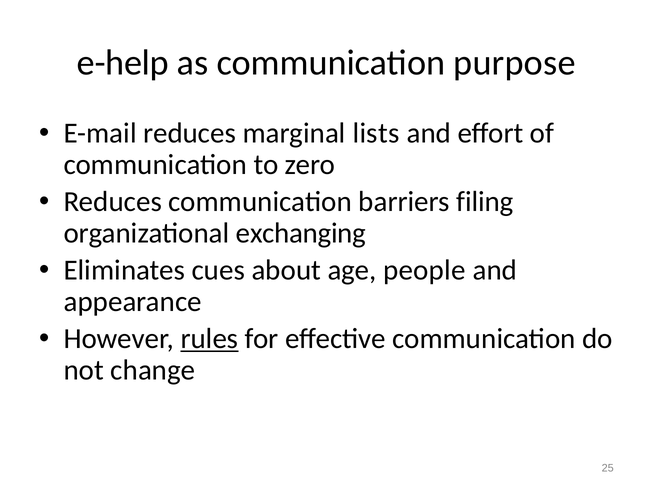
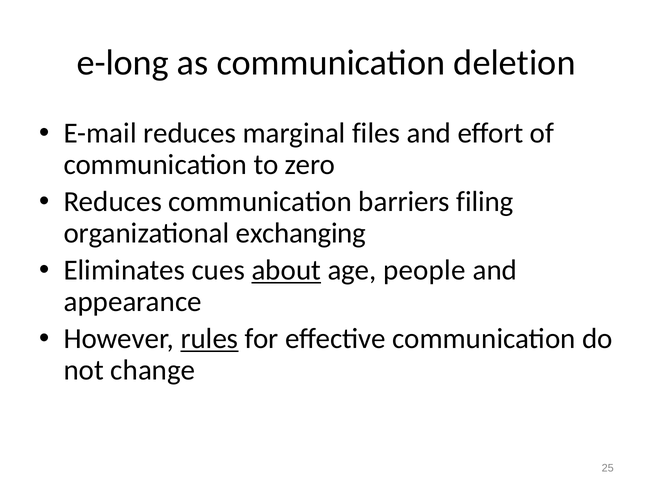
e-help: e-help -> e-long (123, 63)
purpose: purpose -> deletion (515, 63)
lists: lists -> files (376, 133)
about underline: none -> present (286, 270)
